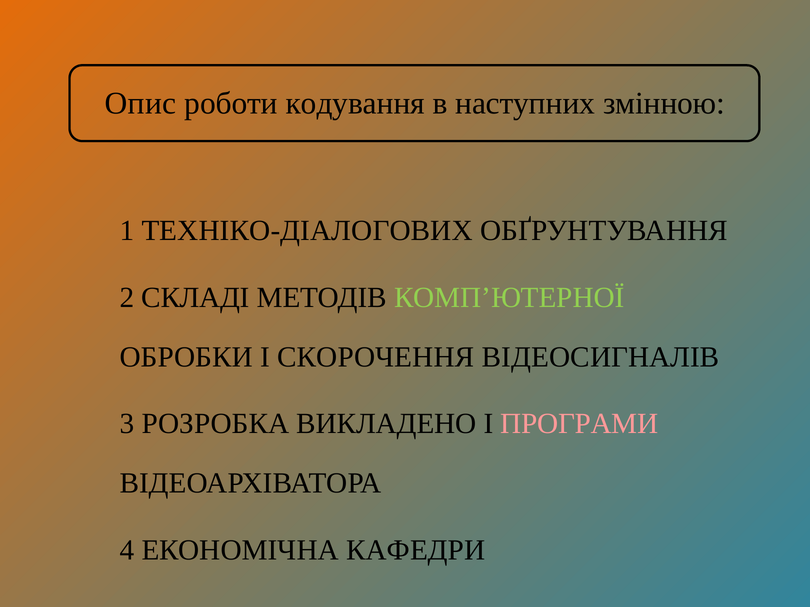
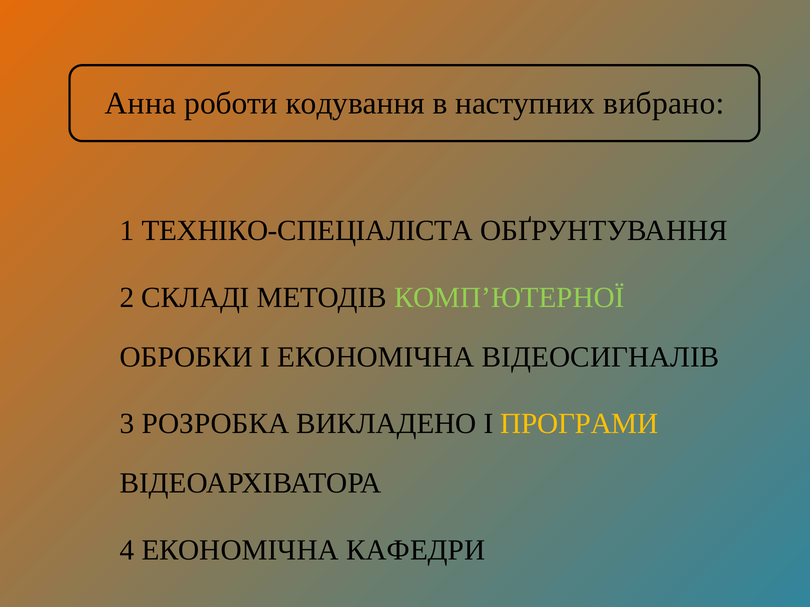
Опис: Опис -> Анна (140, 103)
змінною: змінною -> вибрано (664, 103)
ТЕХНІКО-ДІАЛОГОВИХ: ТЕХНІКО-ДІАЛОГОВИХ -> ТЕХНІКО-СПЕЦІАЛІСТА (307, 231)
І СКОРОЧЕННЯ: СКОРОЧЕННЯ -> ЕКОНОМІЧНА (376, 357)
ПРОГРАМИ colour: pink -> yellow (579, 424)
